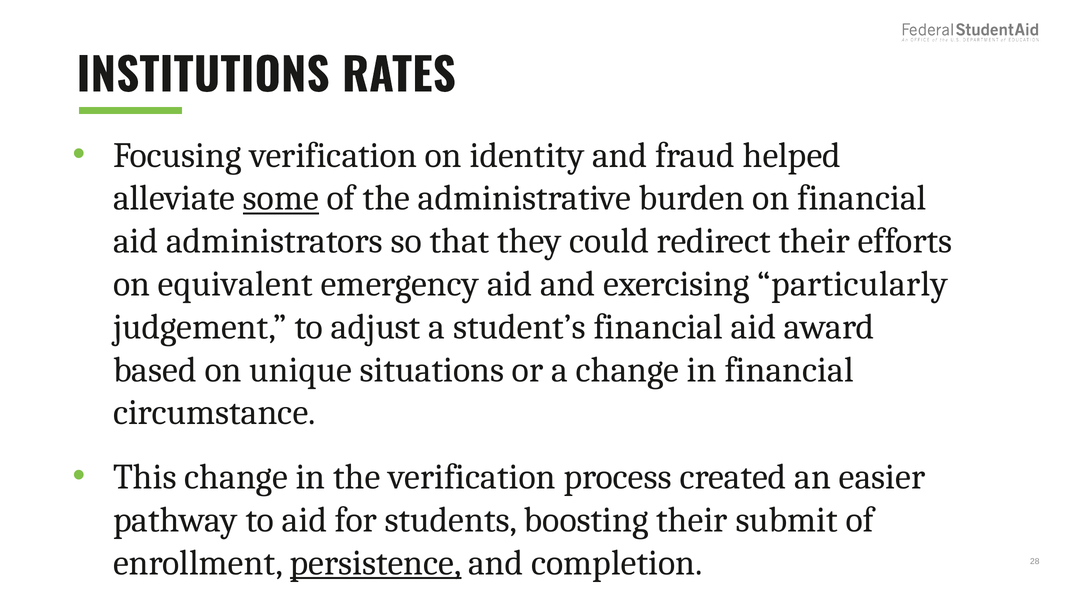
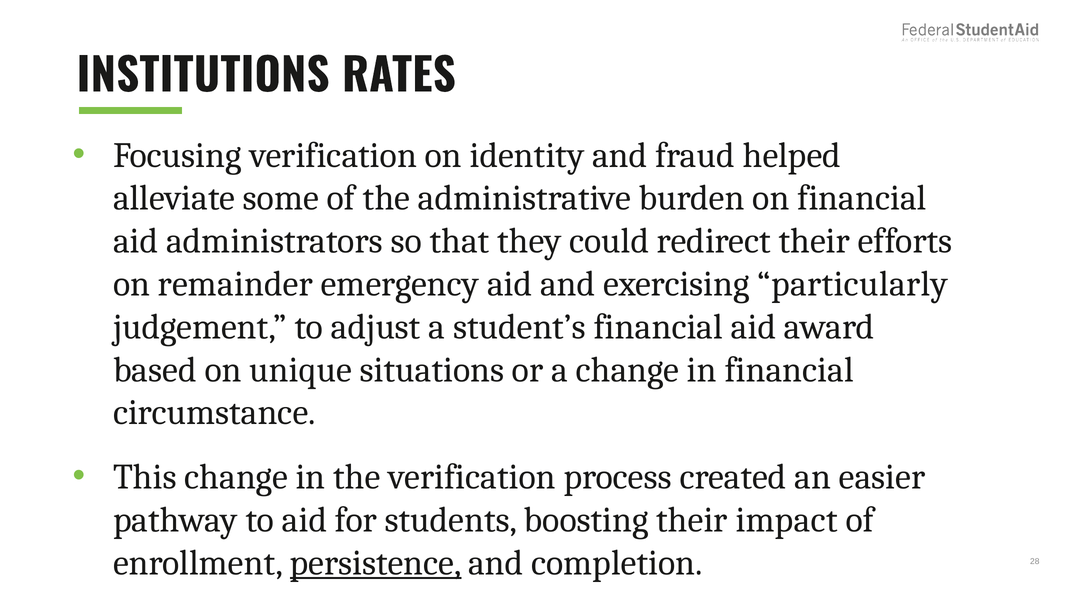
some underline: present -> none (281, 198)
equivalent: equivalent -> remainder (235, 284)
submit: submit -> impact (787, 520)
